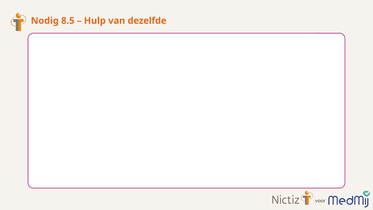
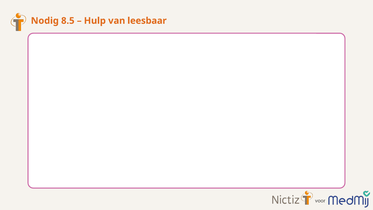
dezelfde: dezelfde -> leesbaar (147, 21)
